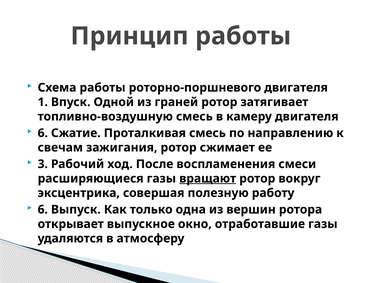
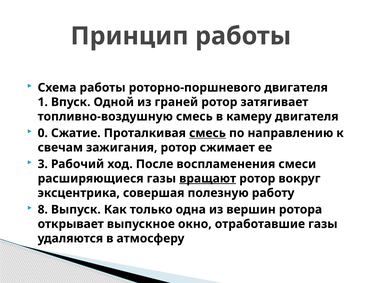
6: 6 -> 0 (43, 133)
смесь underline: none -> present (208, 133)
6: 6 -> 8 (43, 209)
